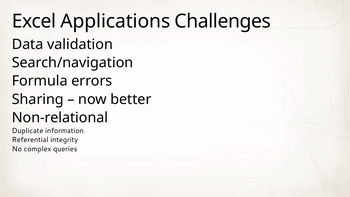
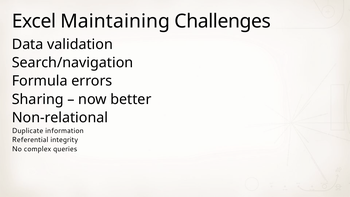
Applications: Applications -> Maintaining (115, 21)
